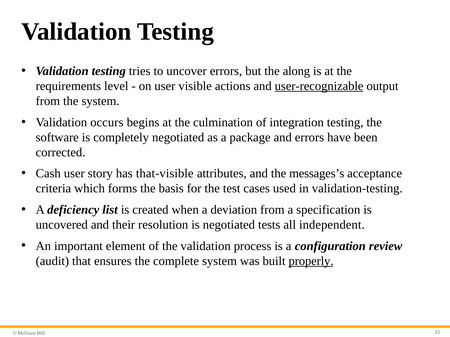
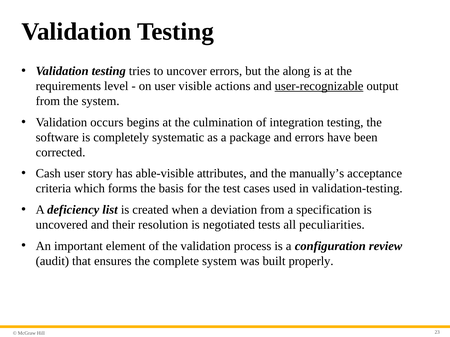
completely negotiated: negotiated -> systematic (178, 137)
that-visible: that-visible -> able-visible (165, 174)
messages’s: messages’s -> manually’s (317, 174)
independent: independent -> peculiarities (332, 225)
properly underline: present -> none (311, 261)
